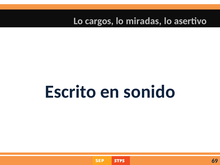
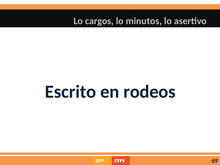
miradas: miradas -> minutos (144, 21)
sonido: sonido -> rodeos (149, 92)
